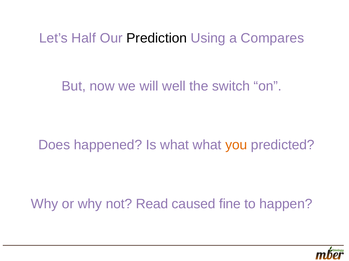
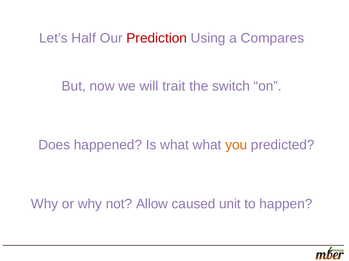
Prediction colour: black -> red (157, 38)
well: well -> trait (174, 86)
Read: Read -> Allow (152, 205)
fine: fine -> unit (230, 205)
